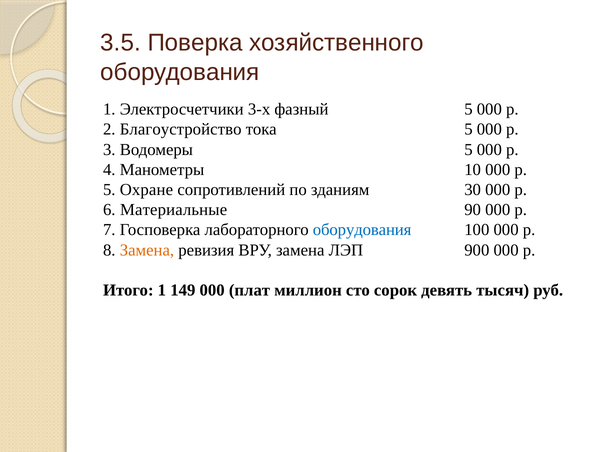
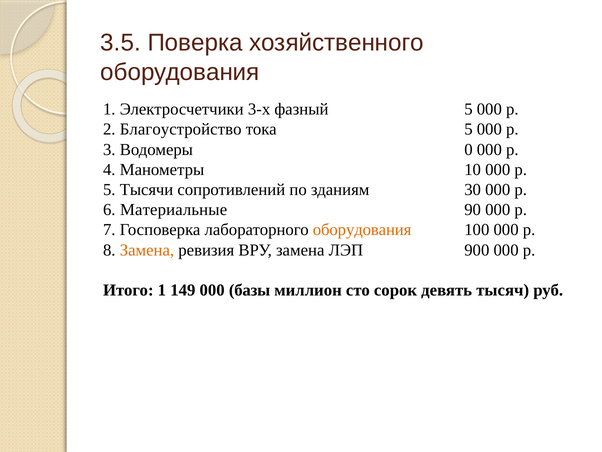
Водомеры 5: 5 -> 0 (468, 149)
Охране: Охране -> Тысячи (147, 190)
оборудования colour: blue -> orange (362, 230)
плат: плат -> базы (250, 290)
